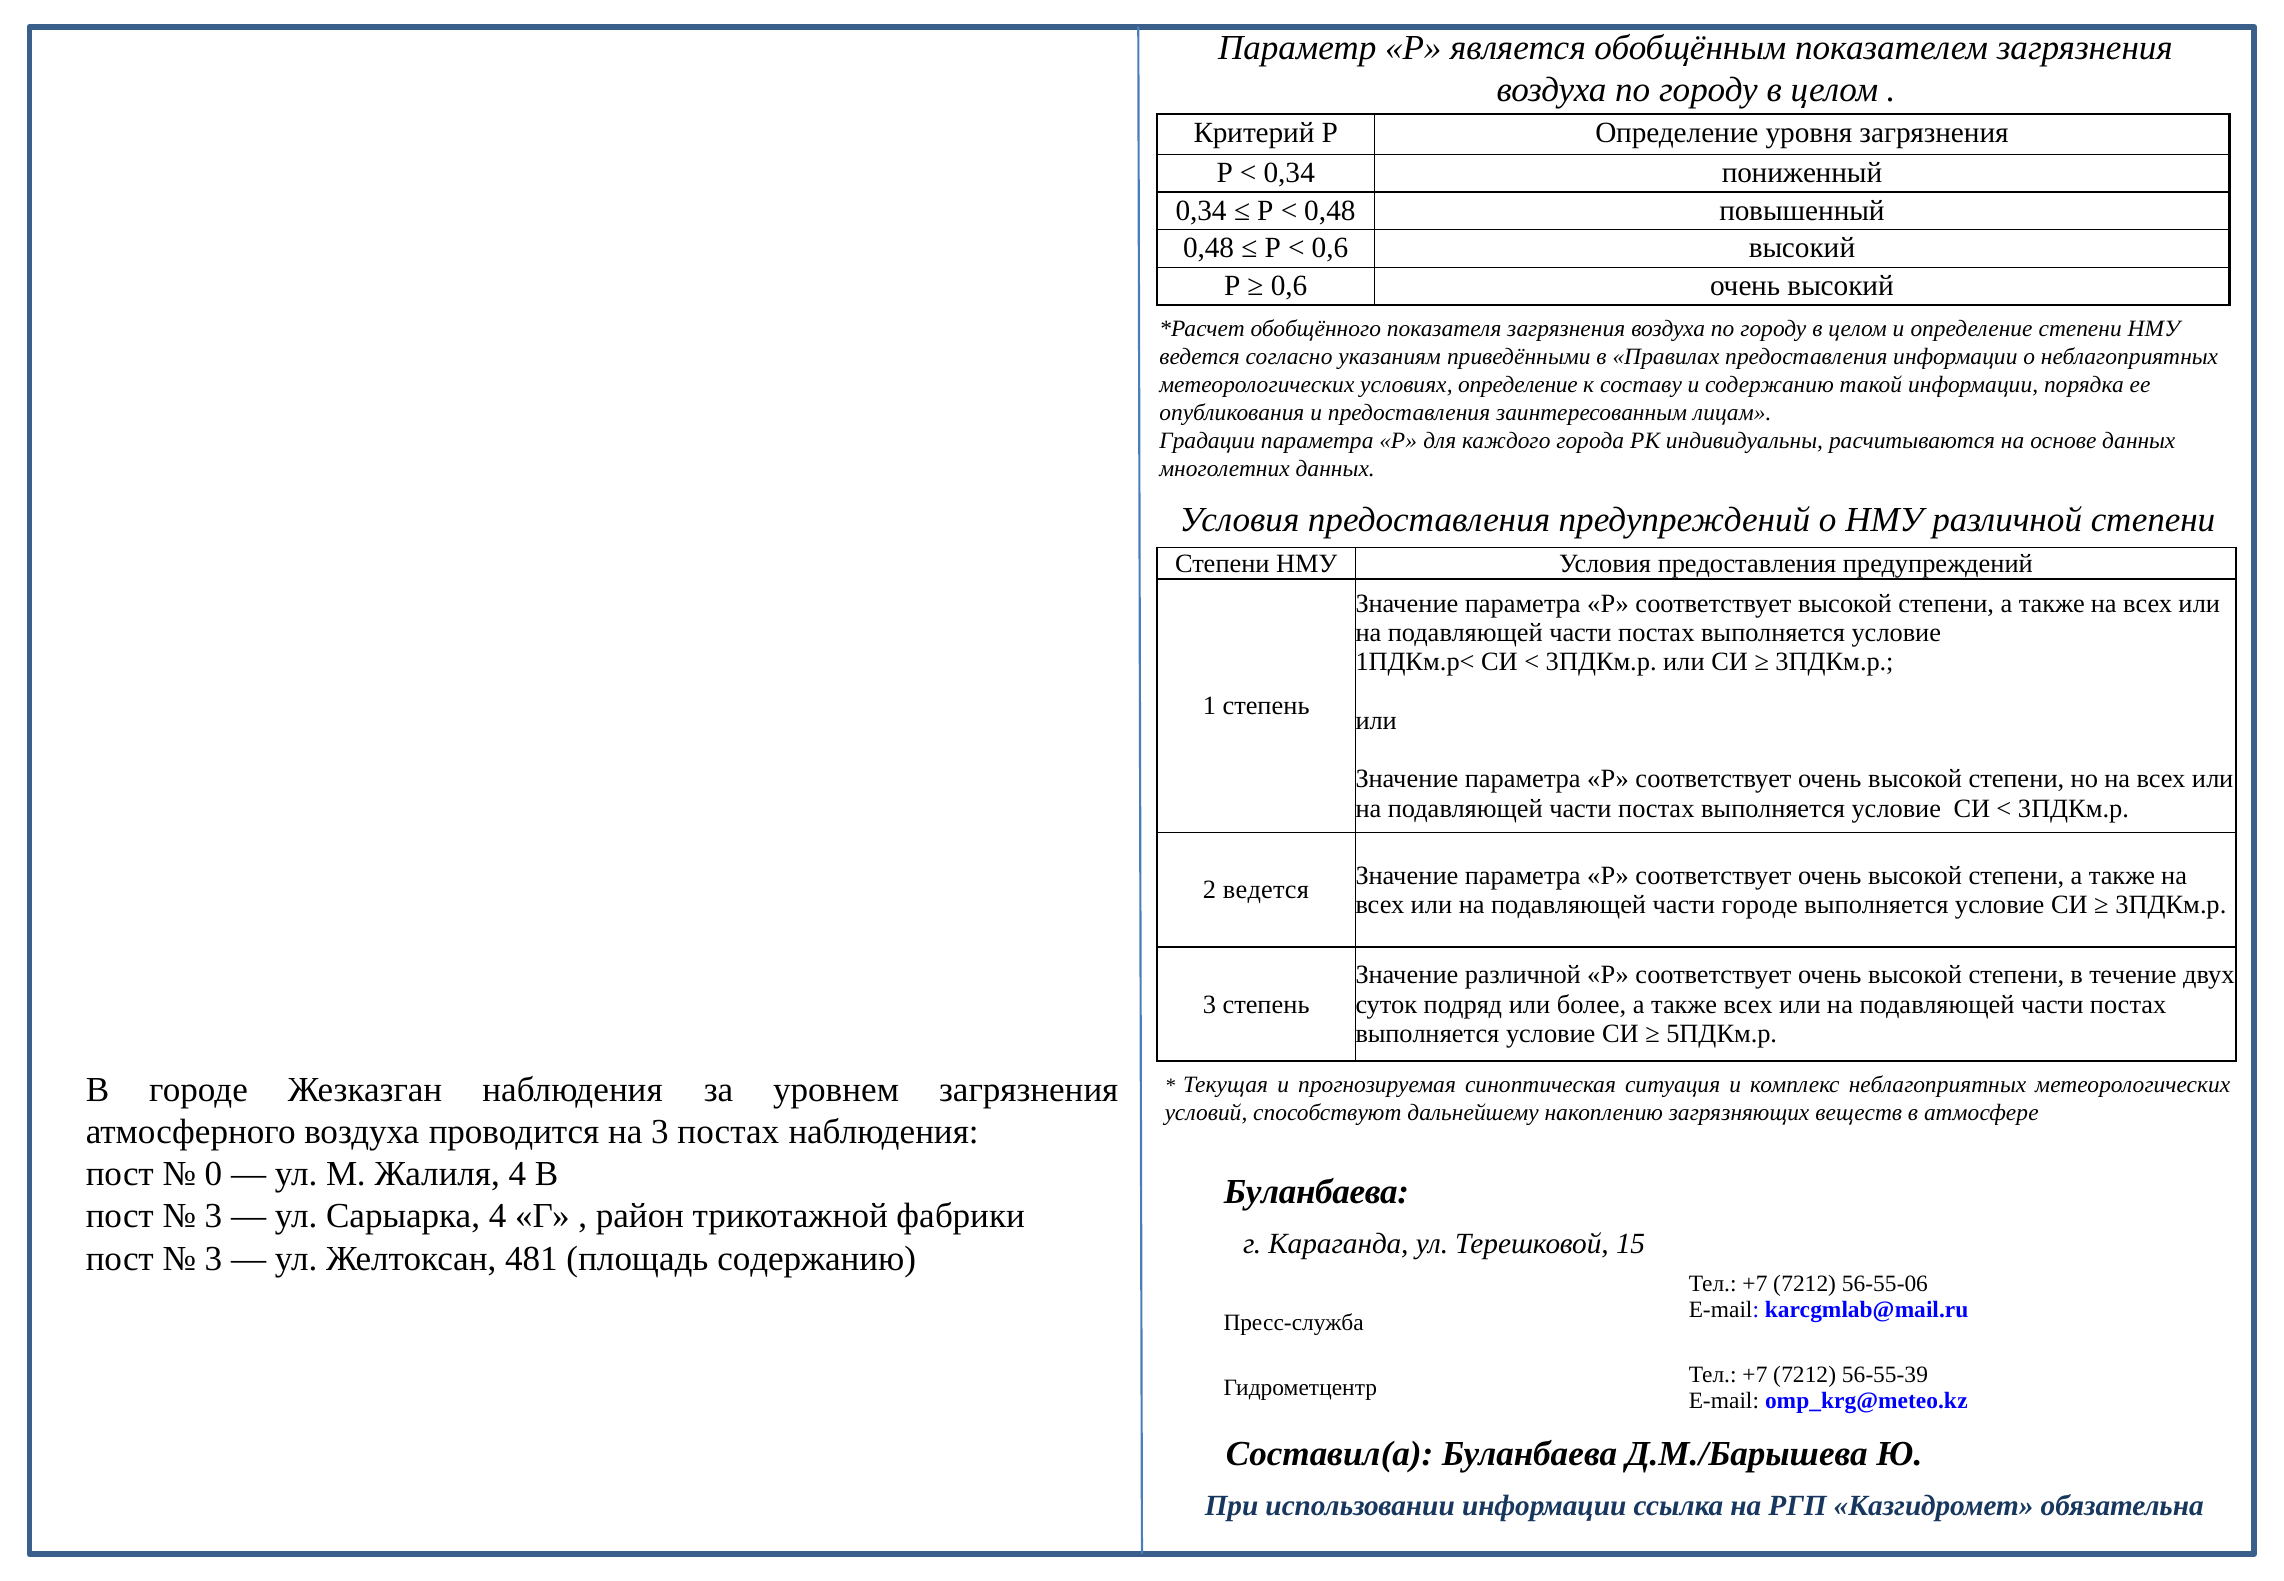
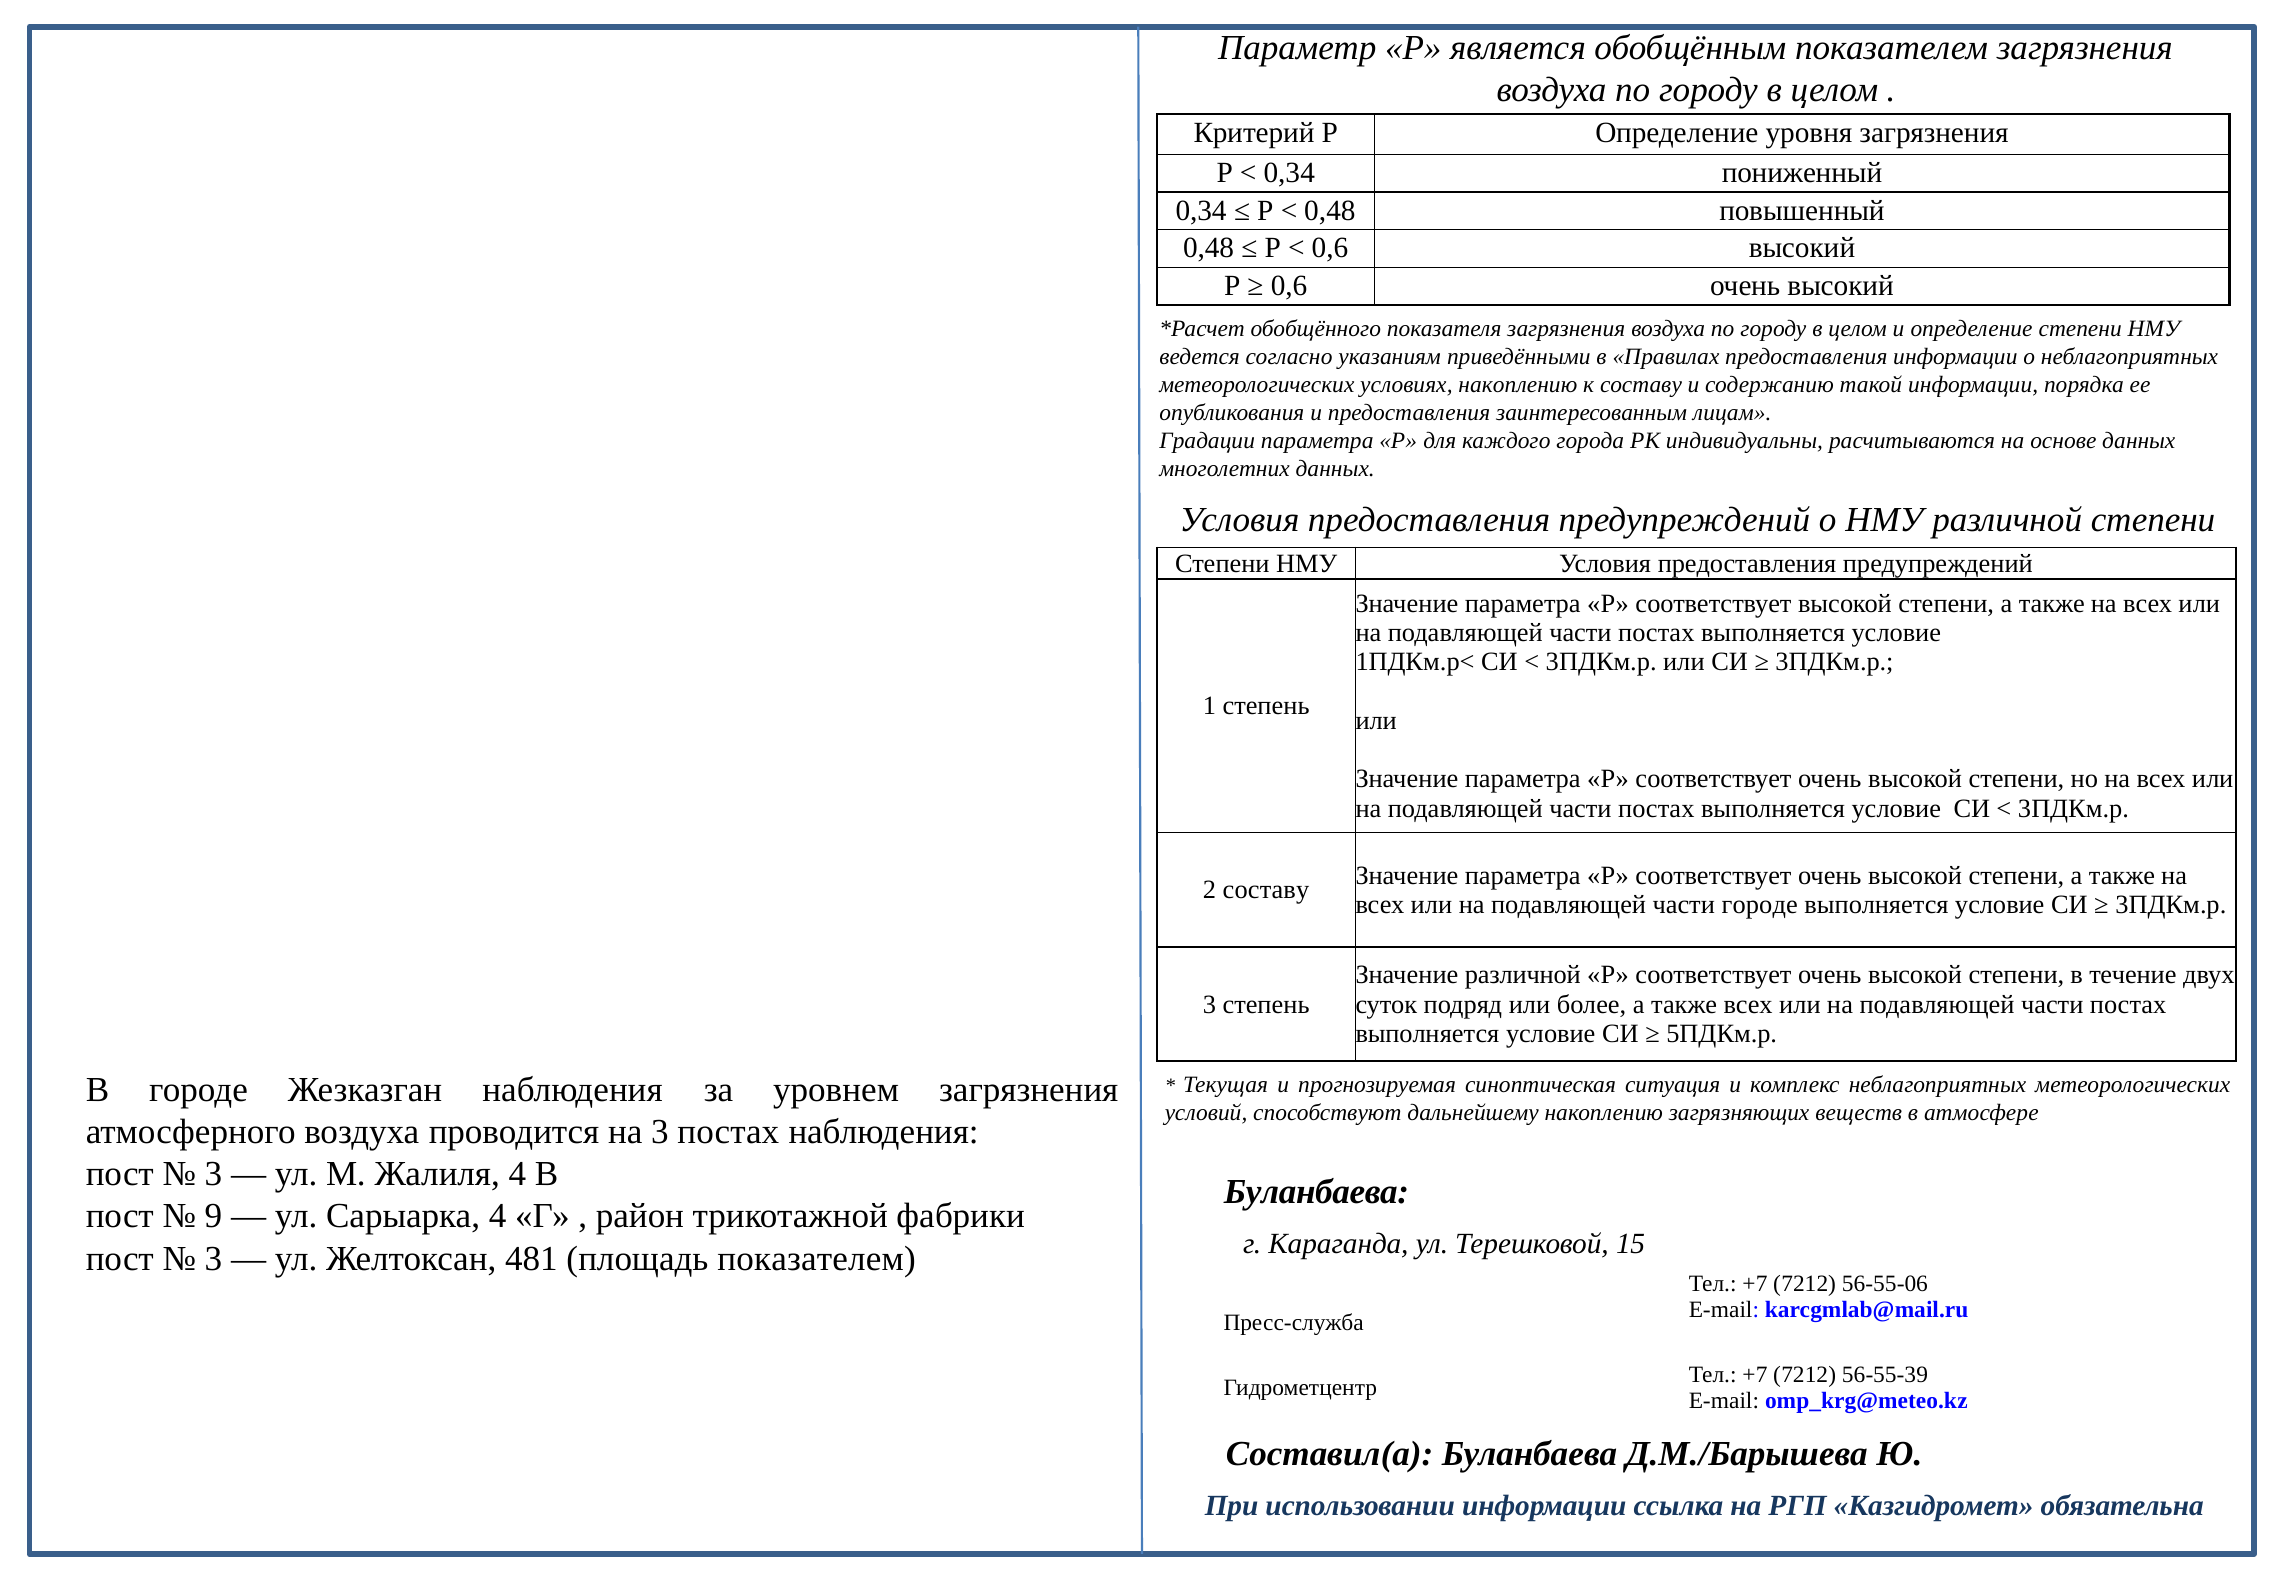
условиях определение: определение -> накоплению (1518, 385)
2 ведется: ведется -> составу (1266, 890)
0: 0 -> 3 (213, 1174)
3: 3 -> 9 (213, 1217)
площадь содержанию: содержанию -> показателем (817, 1259)
